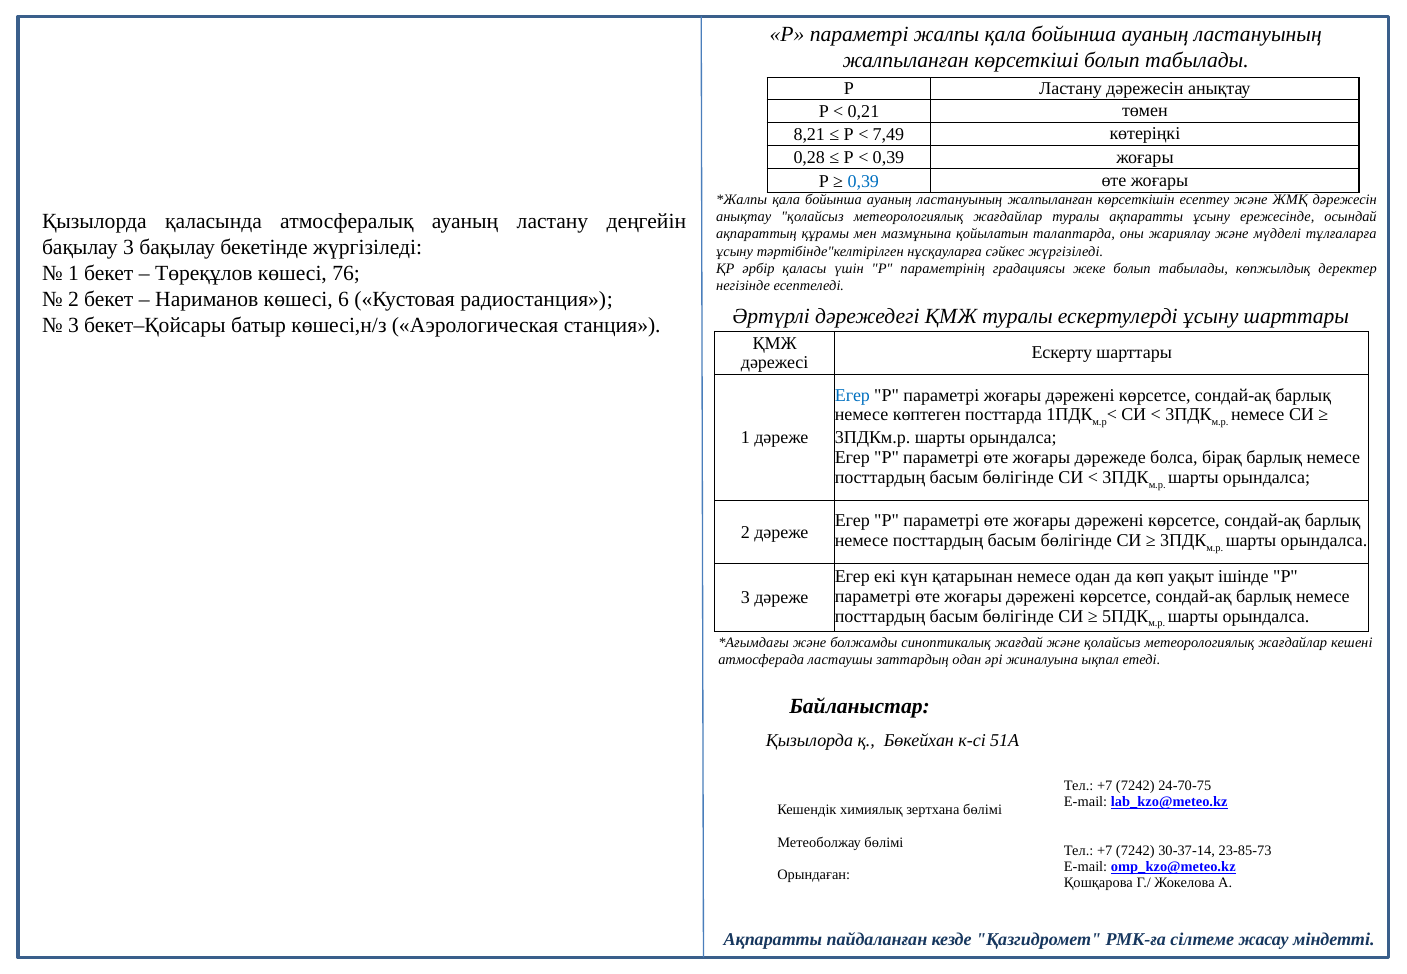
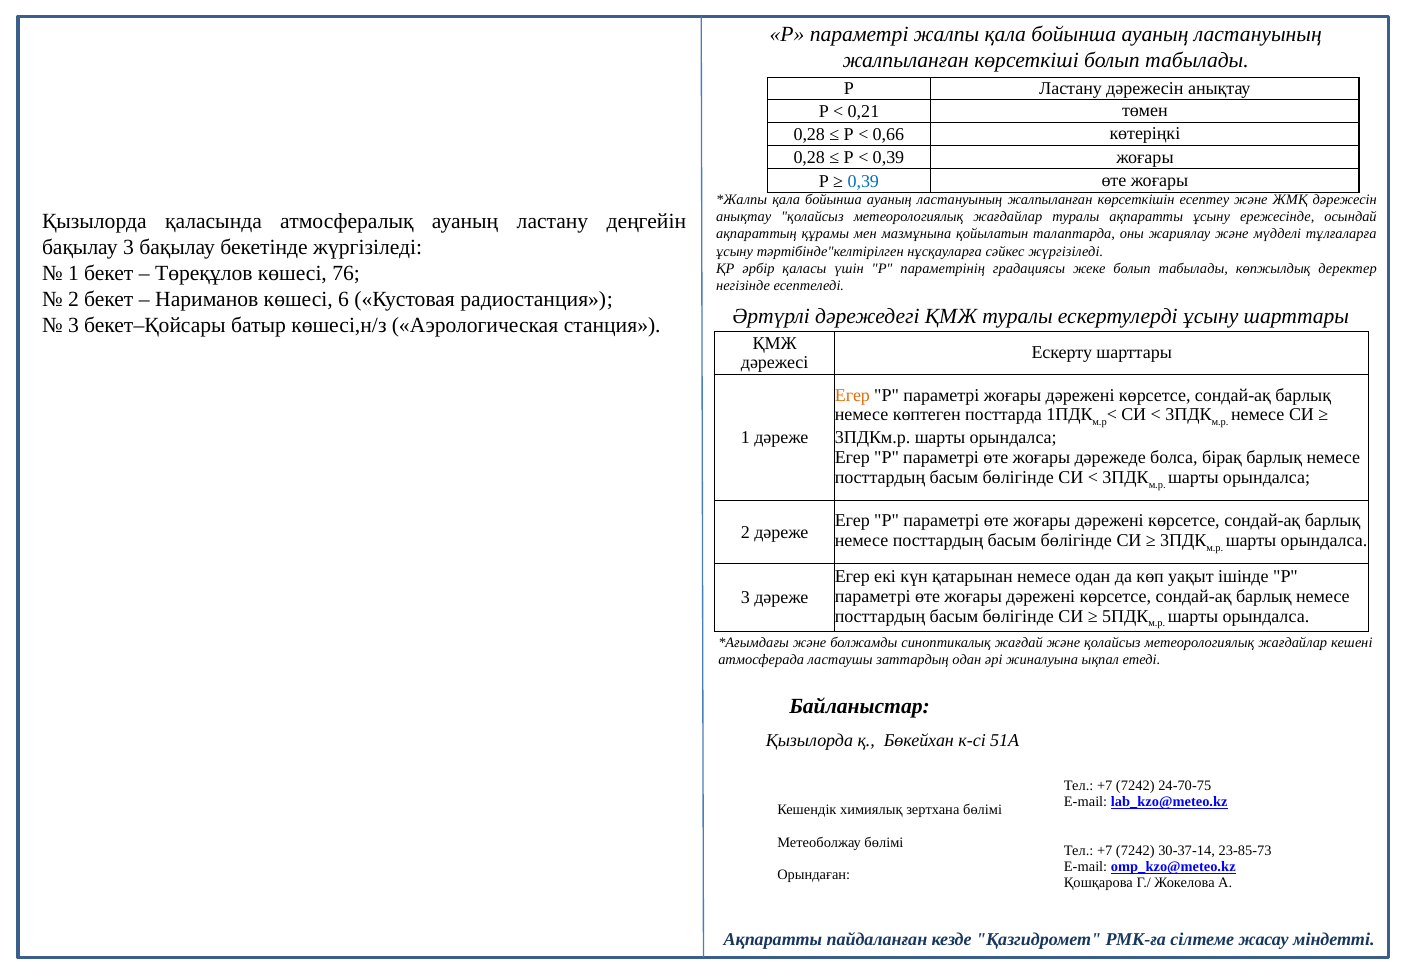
8,21: 8,21 -> 0,28 (809, 135)
7,49: 7,49 -> 0,66 (888, 135)
Егер colour: blue -> orange (852, 395)
